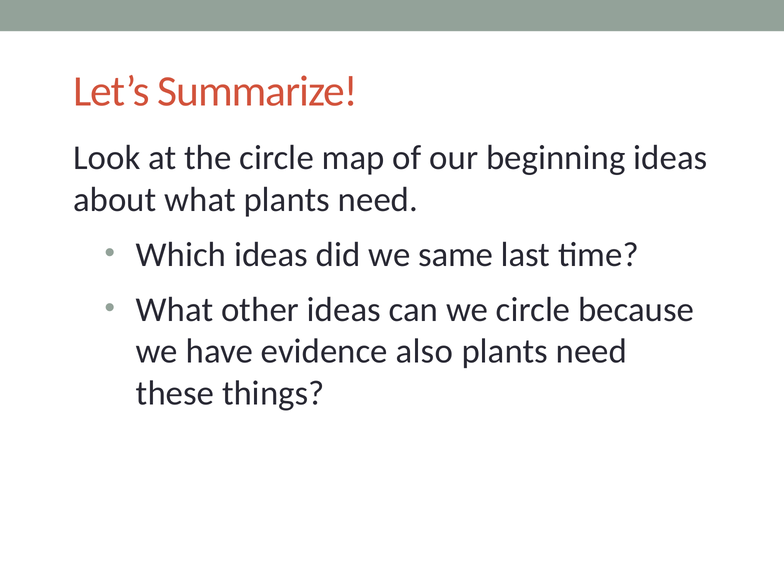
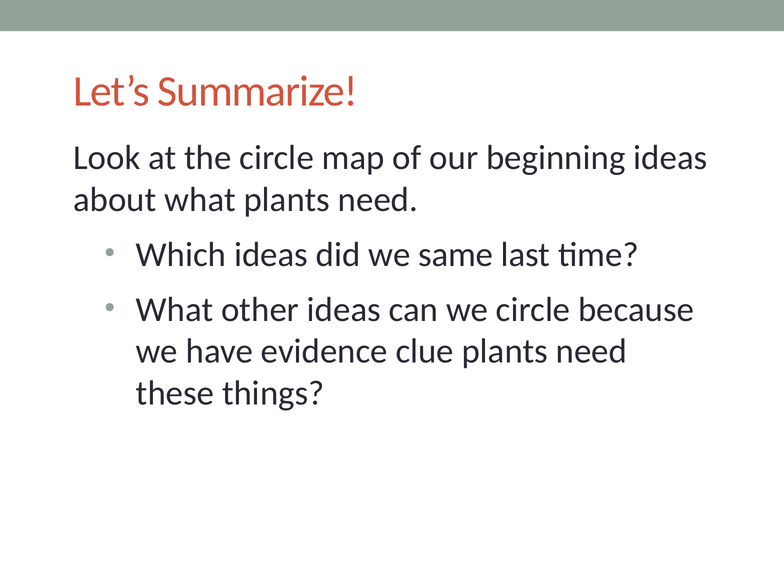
also: also -> clue (425, 351)
